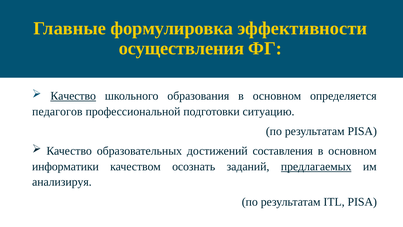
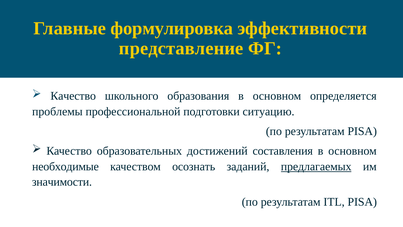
осуществления: осуществления -> представление (181, 48)
Качество underline: present -> none (73, 96)
педагогов: педагогов -> проблемы (57, 111)
информатики: информатики -> необходимые (65, 166)
анализируя: анализируя -> значимости (62, 182)
